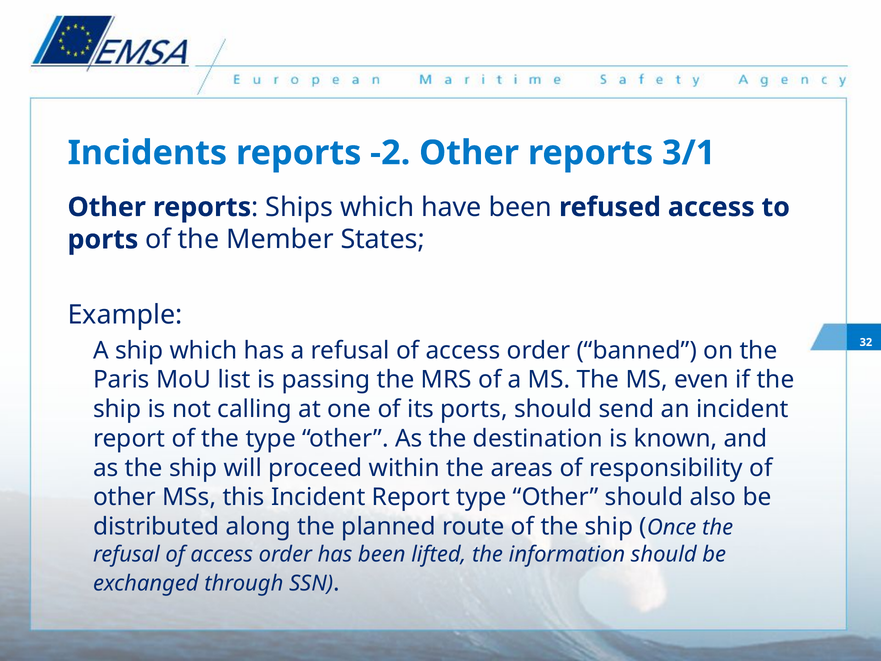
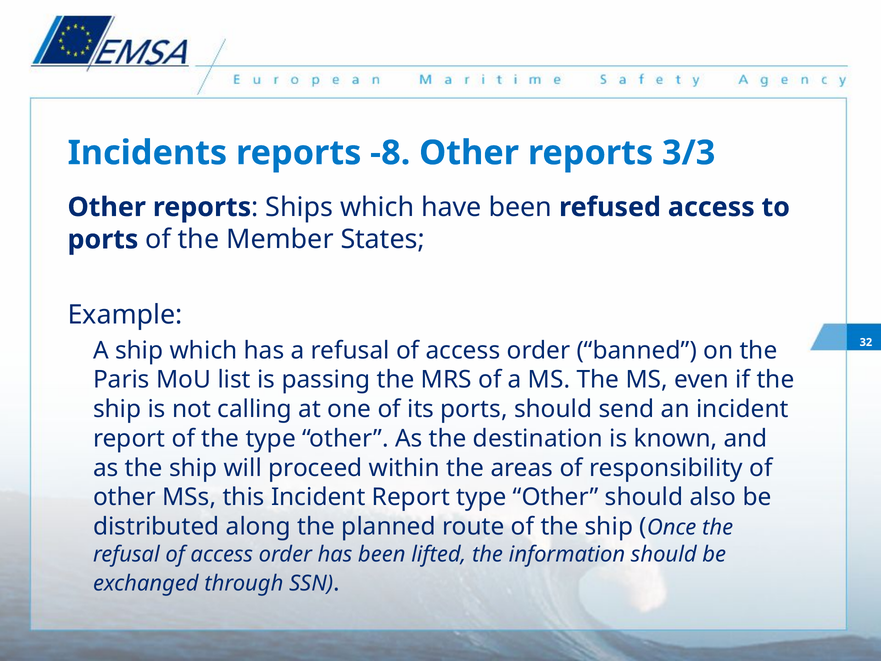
-2: -2 -> -8 (390, 153)
3/1: 3/1 -> 3/3 (689, 153)
